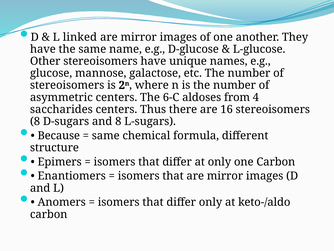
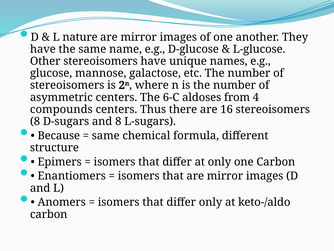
linked: linked -> nature (80, 37)
saccharides: saccharides -> compounds (61, 109)
